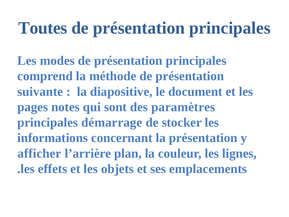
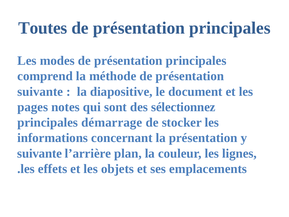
paramètres: paramètres -> sélectionnez (183, 107)
afficher: afficher -> suivante (40, 153)
